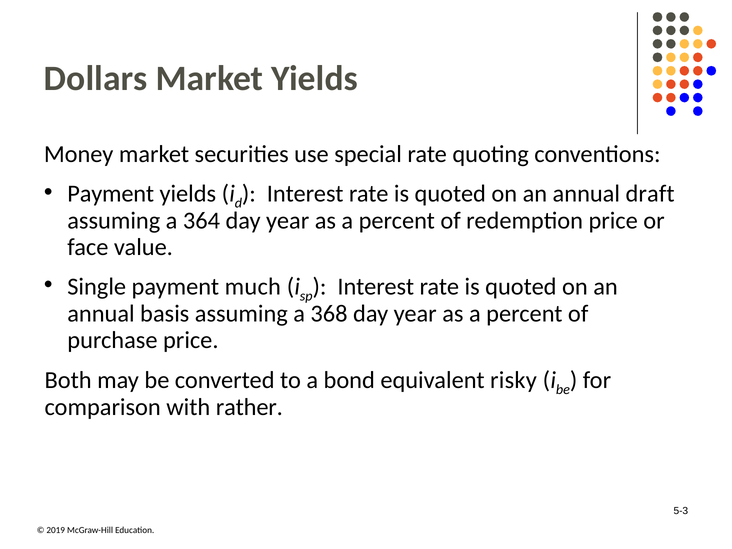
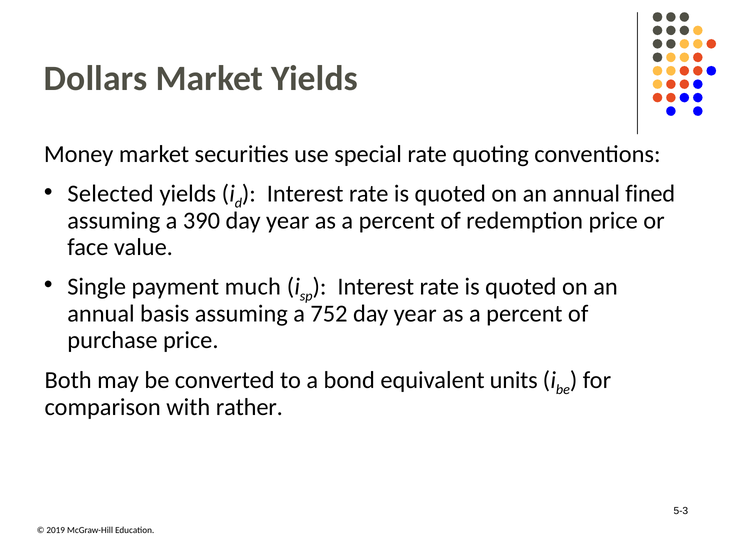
Payment: Payment -> Selected (111, 194)
draft: draft -> fined (650, 194)
364: 364 -> 390 (201, 221)
368: 368 -> 752 (329, 314)
risky: risky -> units (514, 380)
